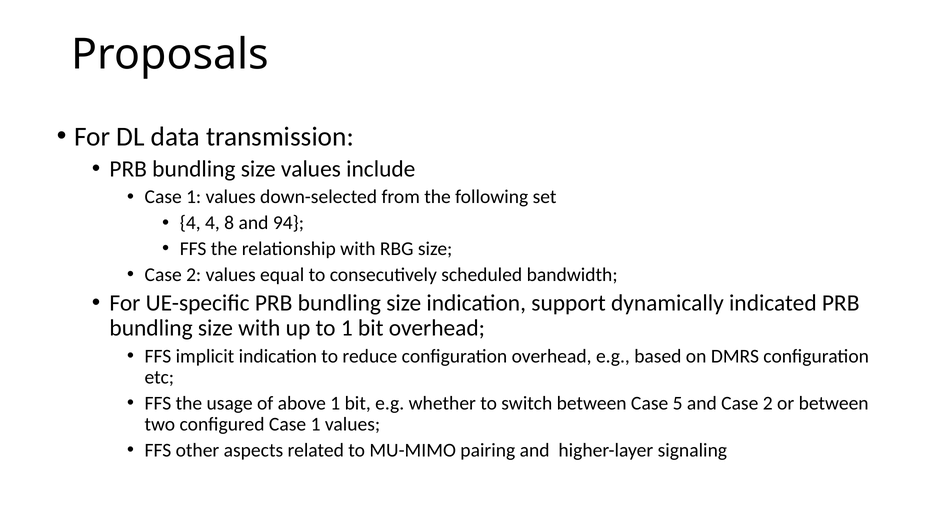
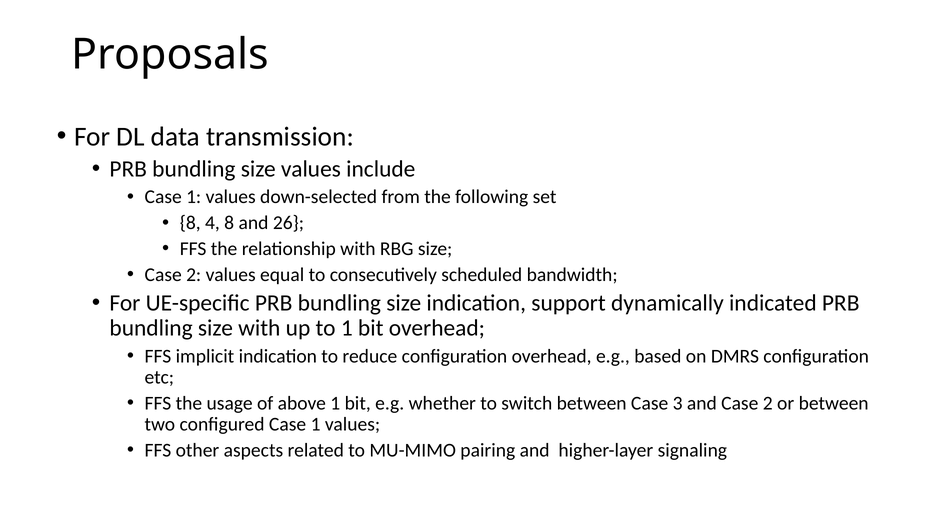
4: 4 -> 8 (190, 223)
94: 94 -> 26 (288, 223)
5: 5 -> 3 (678, 403)
